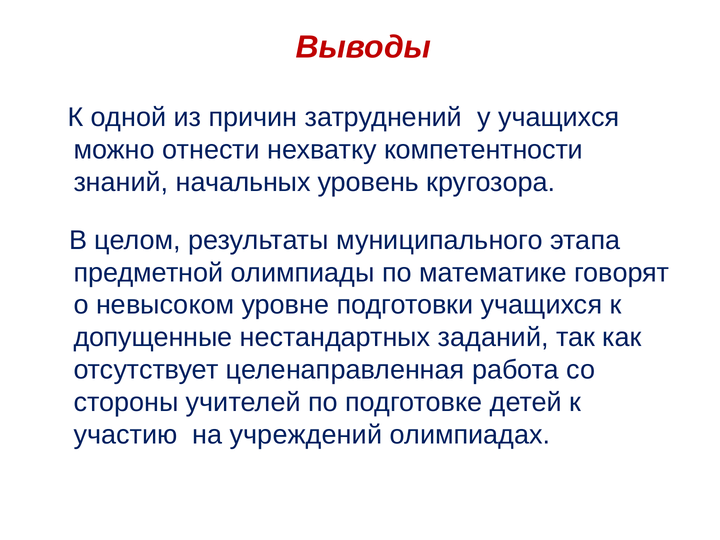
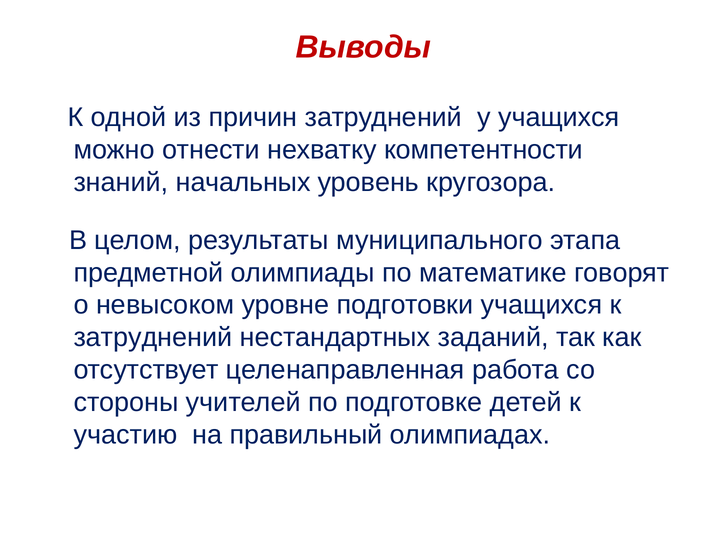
допущенные: допущенные -> затруднений (153, 337)
учреждений: учреждений -> правильный (306, 435)
